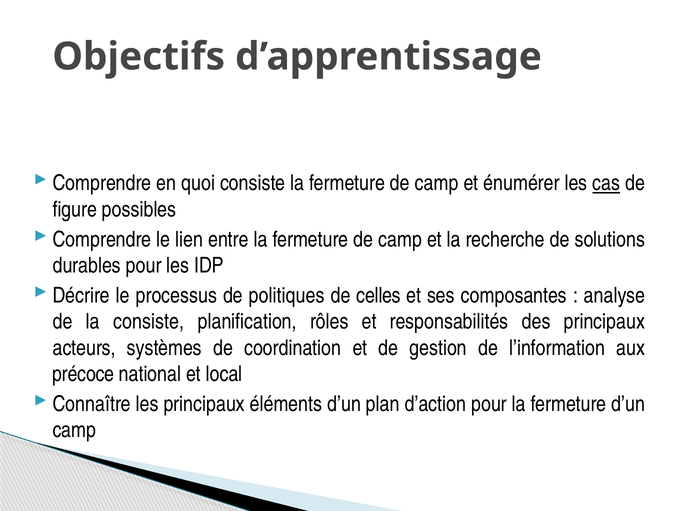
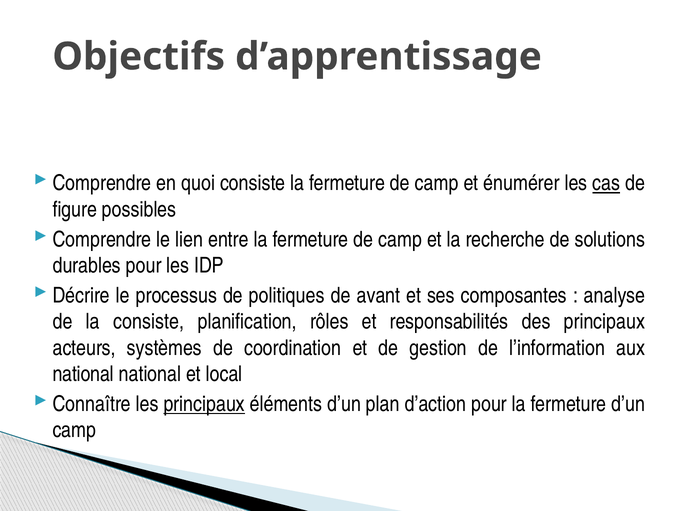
celles: celles -> avant (378, 295)
précoce: précoce -> national (83, 374)
principaux underline: none -> present (204, 404)
